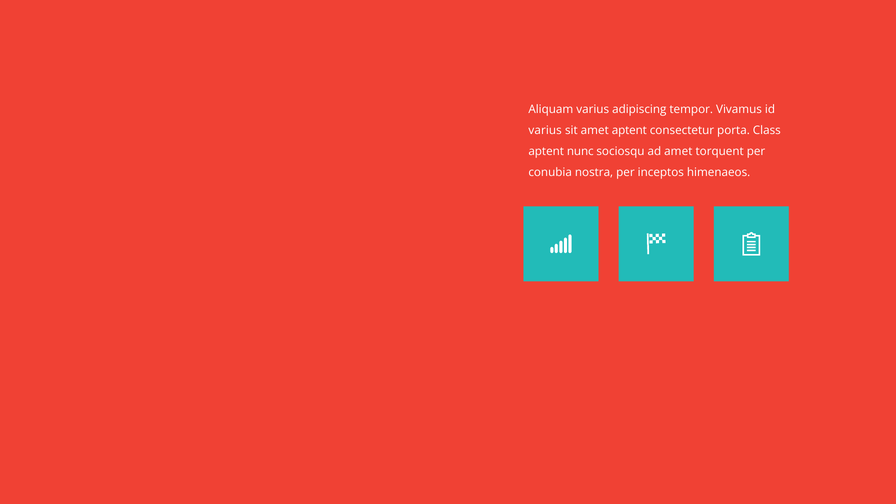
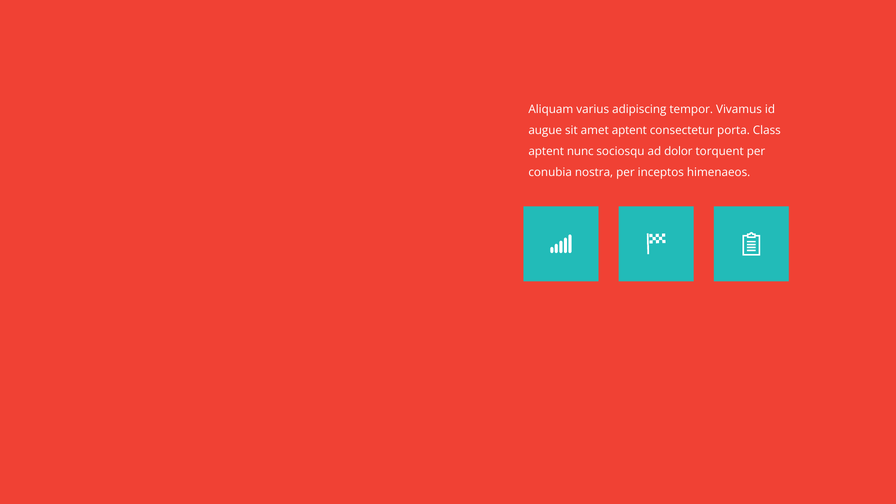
varius: varius -> augue (545, 130)
ad amet: amet -> dolor (678, 151)
